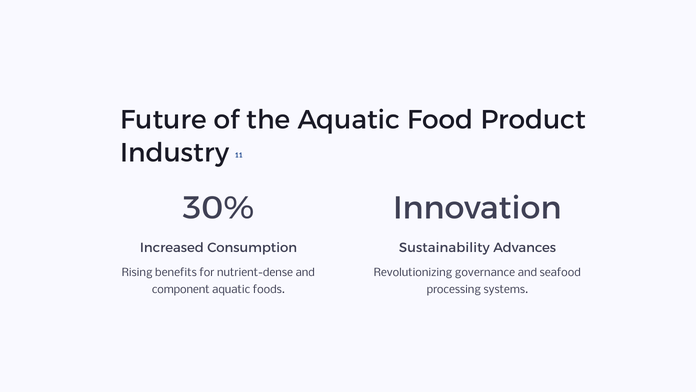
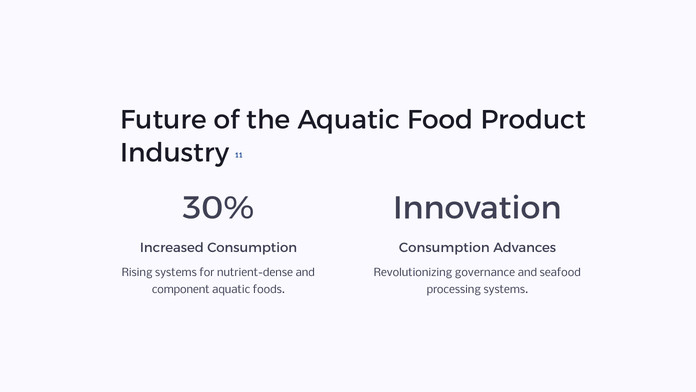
Sustainability: Sustainability -> Consumption (444, 248)
Rising benefits: benefits -> systems (176, 272)
